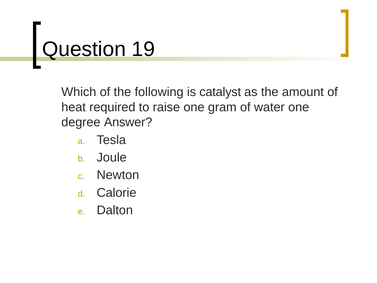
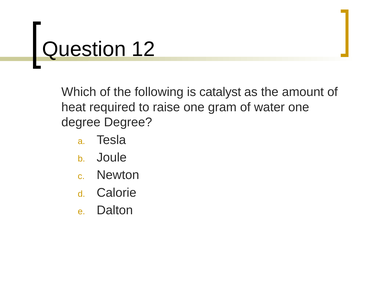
19: 19 -> 12 (143, 49)
degree Answer: Answer -> Degree (128, 122)
